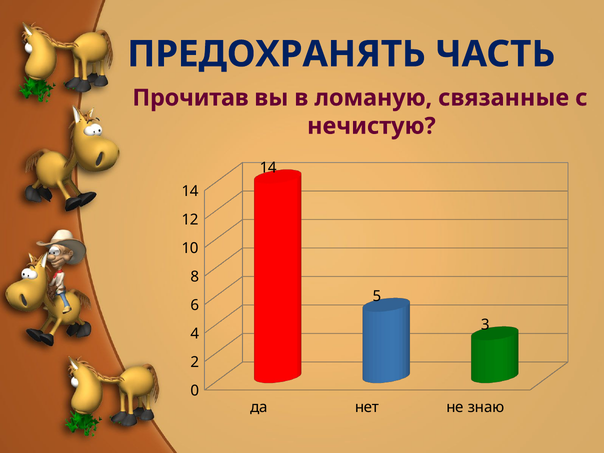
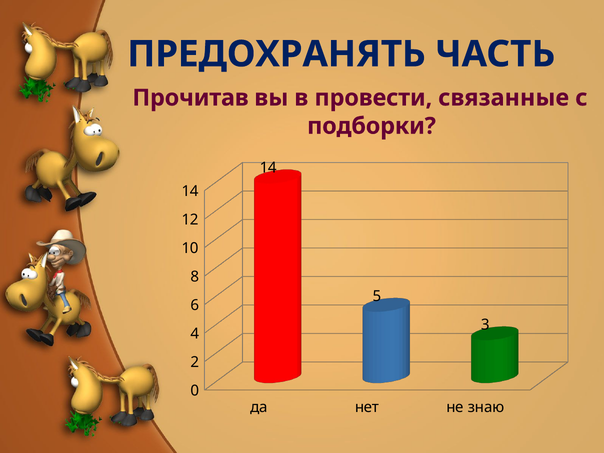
ломаную: ломаную -> провести (373, 98)
нечистую: нечистую -> подборки (372, 126)
